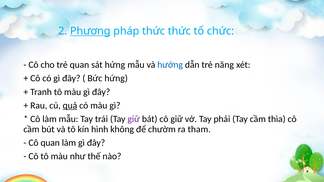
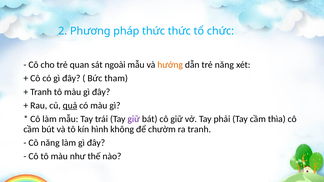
Phương underline: present -> none (90, 31)
sát hứng: hứng -> ngoài (115, 65)
hướng colour: blue -> orange (170, 65)
Bức hứng: hứng -> tham (116, 78)
ra tham: tham -> tranh (199, 129)
Cô quan: quan -> năng (50, 143)
